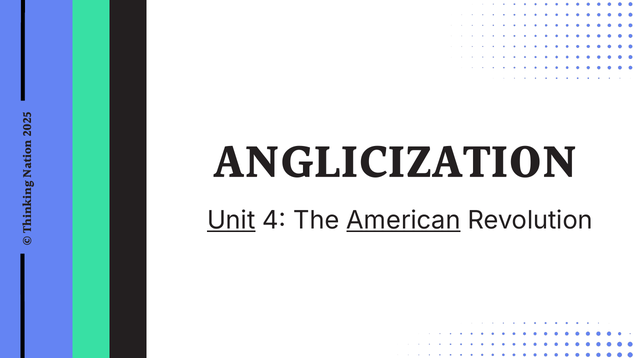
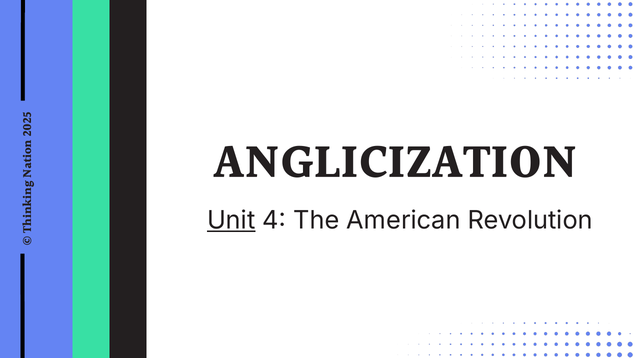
American underline: present -> none (404, 221)
